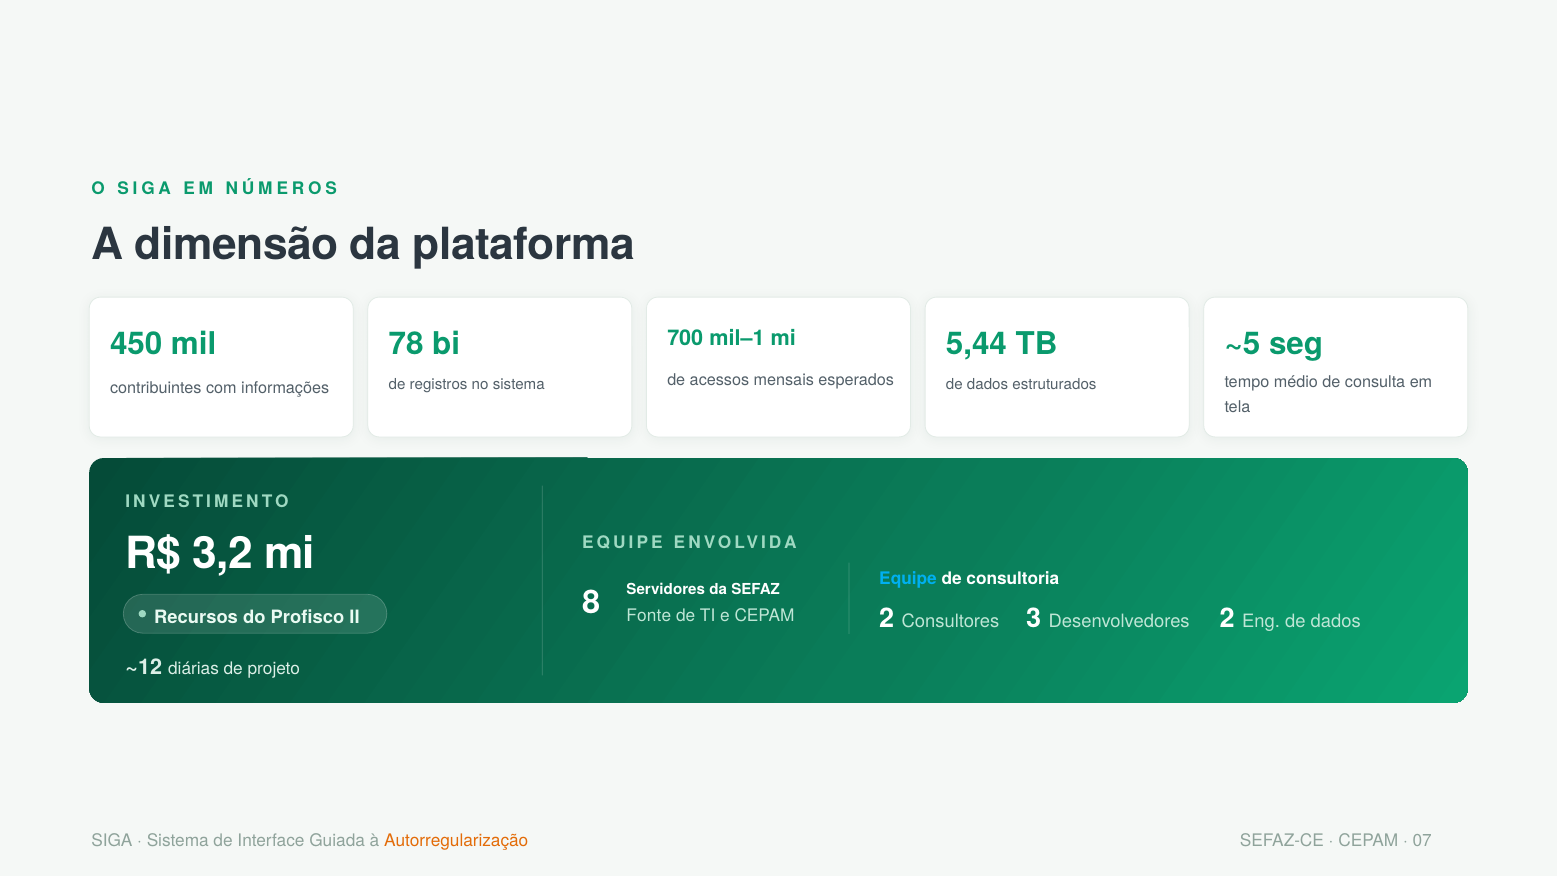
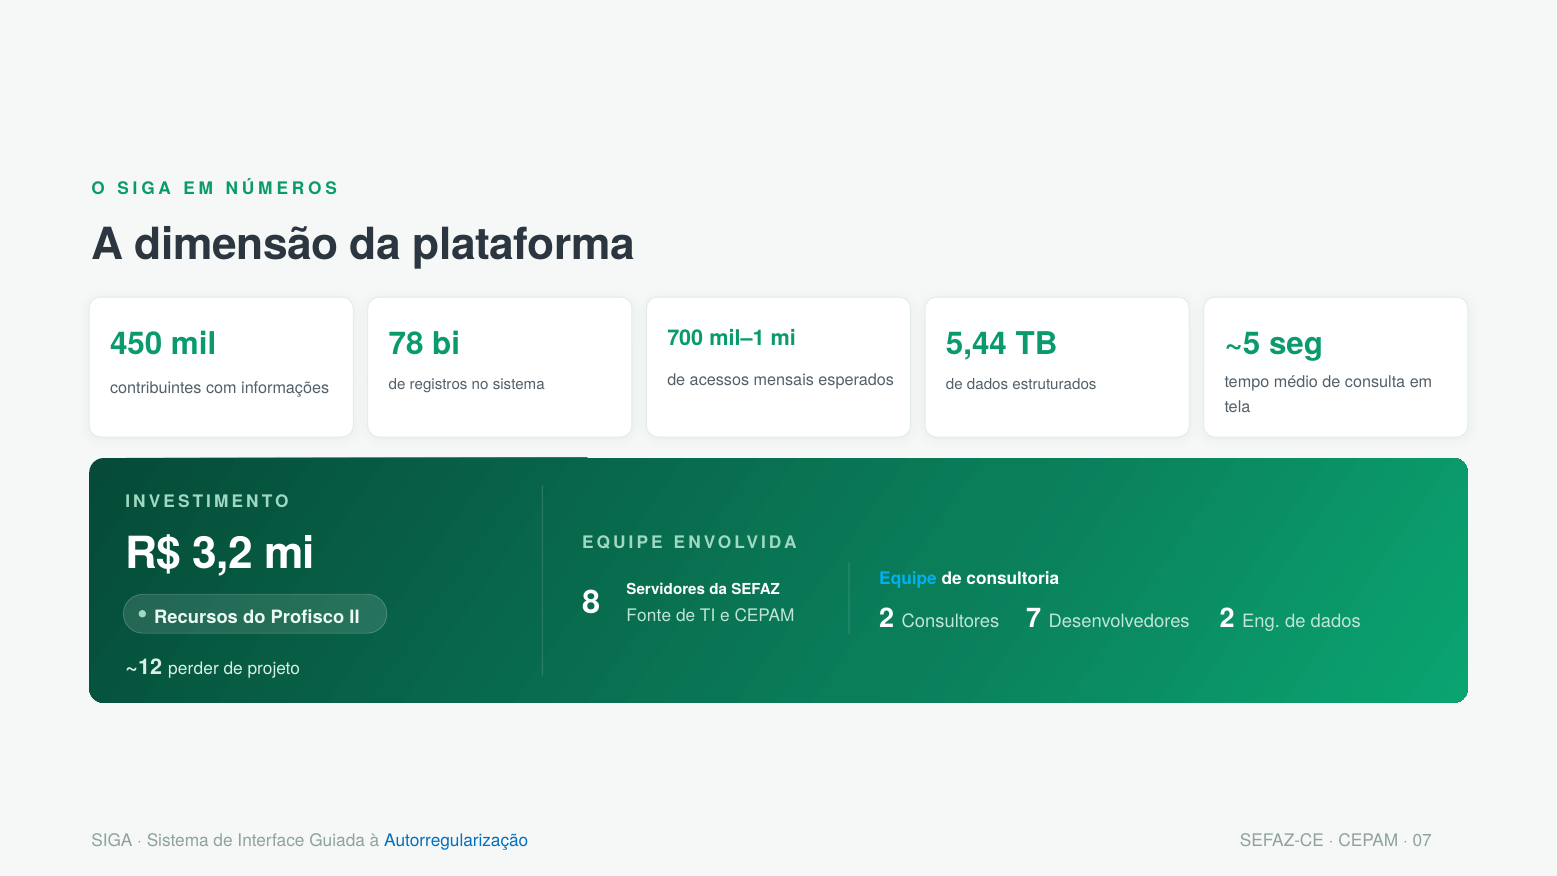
3: 3 -> 7 (1034, 619)
diárias: diárias -> perder (193, 669)
Autorregularização colour: orange -> blue (456, 840)
